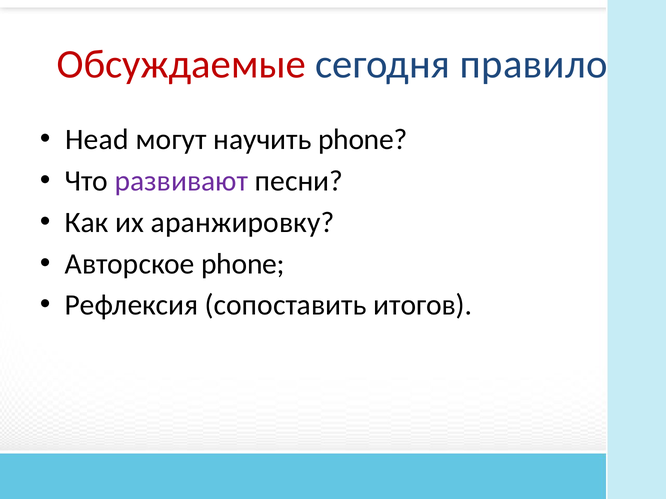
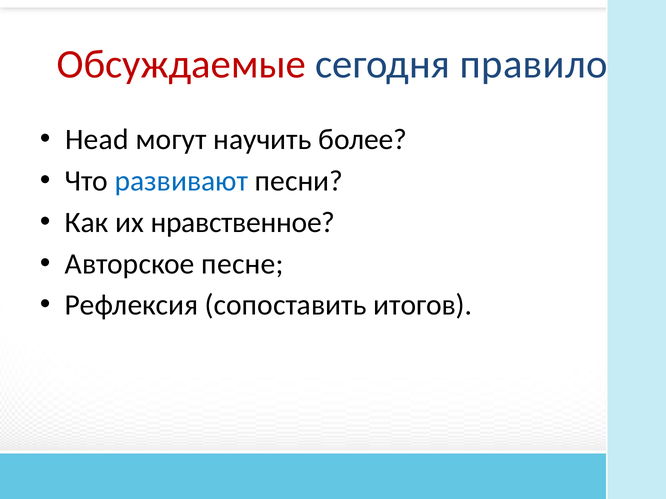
научить phone: phone -> более (363, 140)
развивают colour: purple -> blue (181, 181)
аранжировку: аранжировку -> нравственное (243, 223)
Авторское phone: phone -> песне (243, 264)
